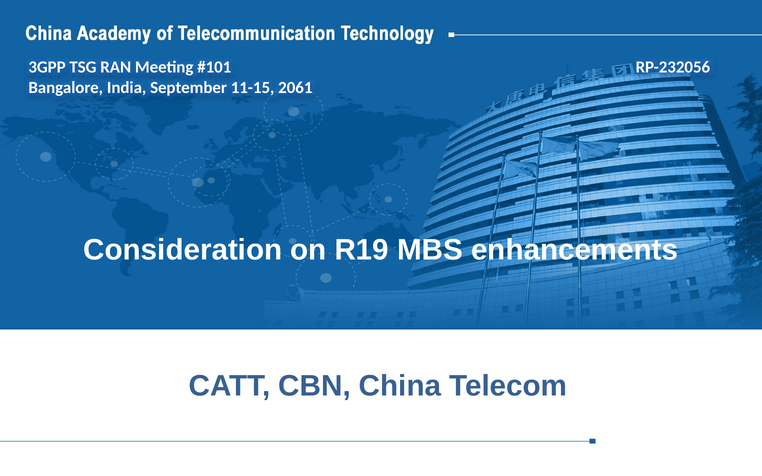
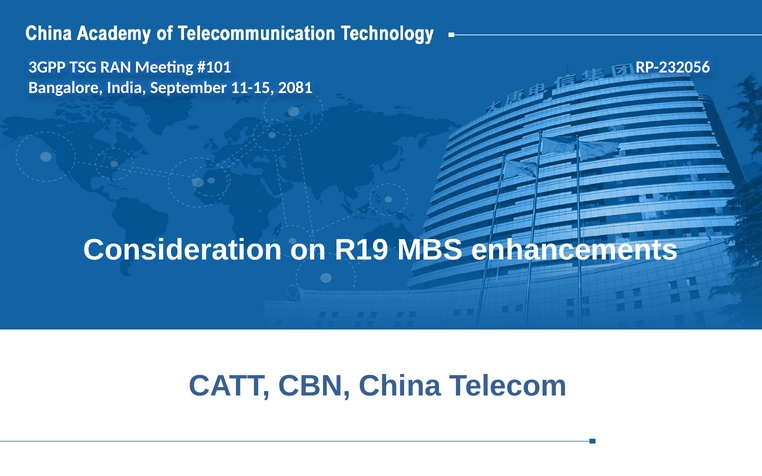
2061: 2061 -> 2081 (295, 87)
